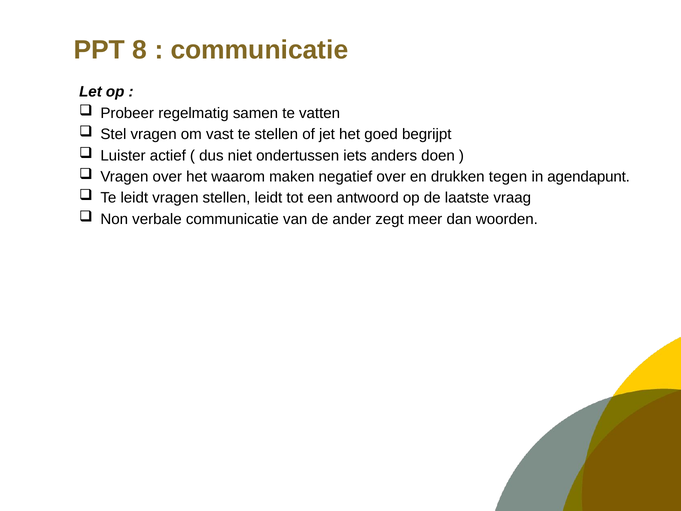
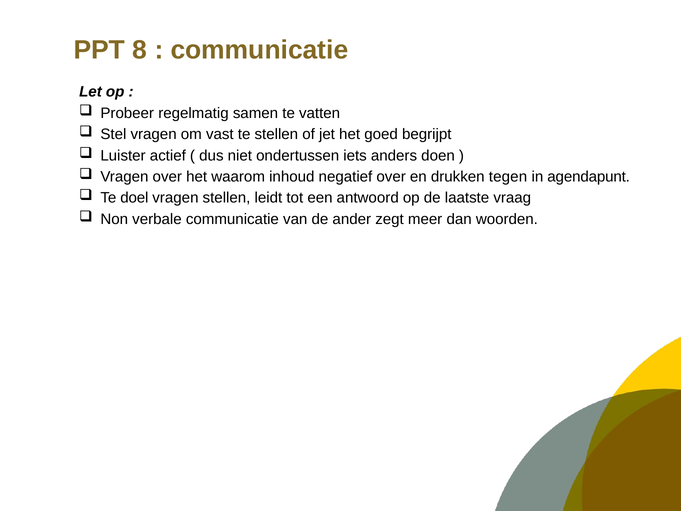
maken: maken -> inhoud (292, 177)
Te leidt: leidt -> doel (134, 198)
